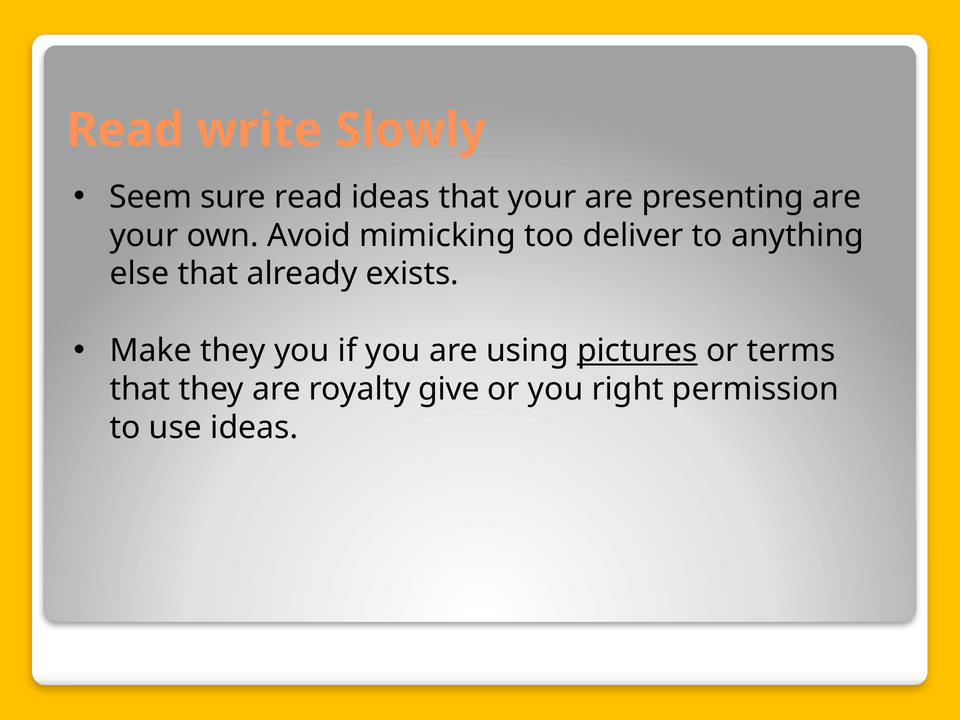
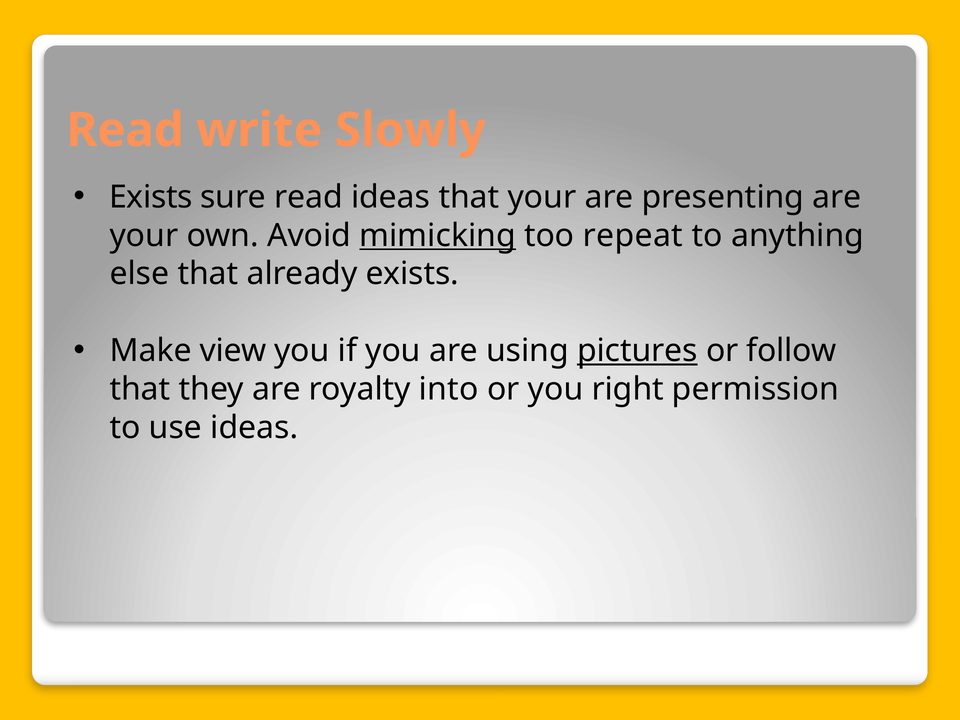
Seem: Seem -> Exists (151, 197)
mimicking underline: none -> present (438, 236)
deliver: deliver -> repeat (633, 236)
Make they: they -> view (233, 351)
terms: terms -> follow (791, 351)
give: give -> into (449, 389)
